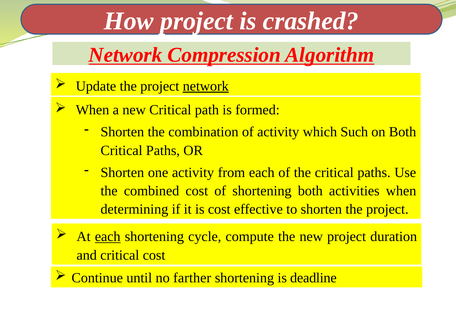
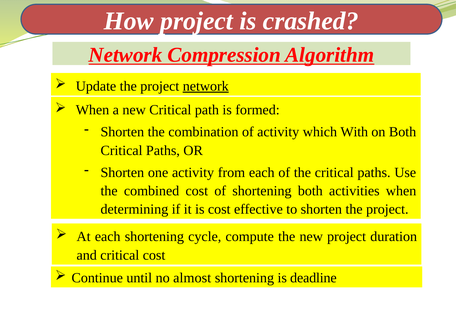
Such: Such -> With (354, 132)
each underline: present -> none (108, 237)
farther: farther -> almost (192, 279)
